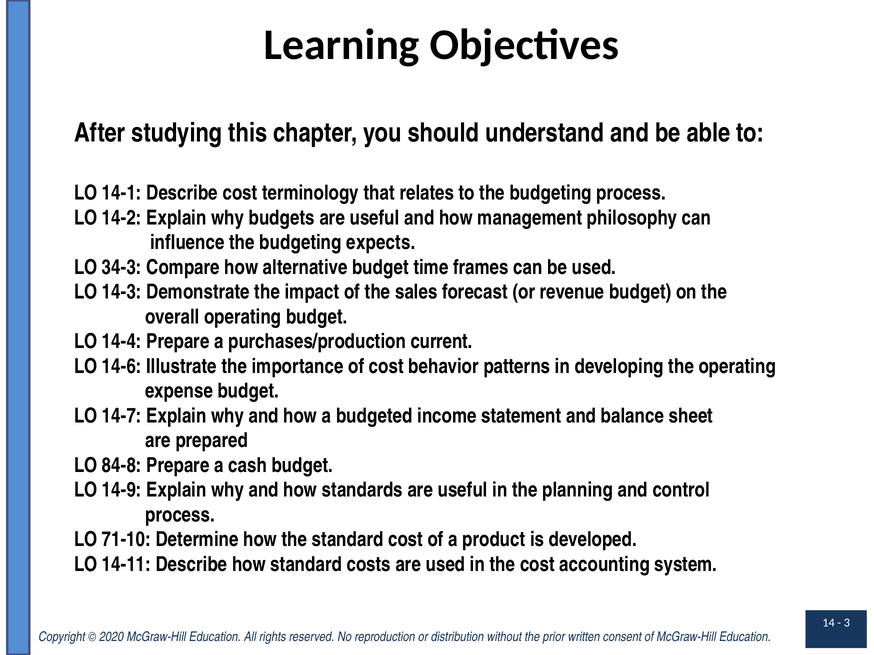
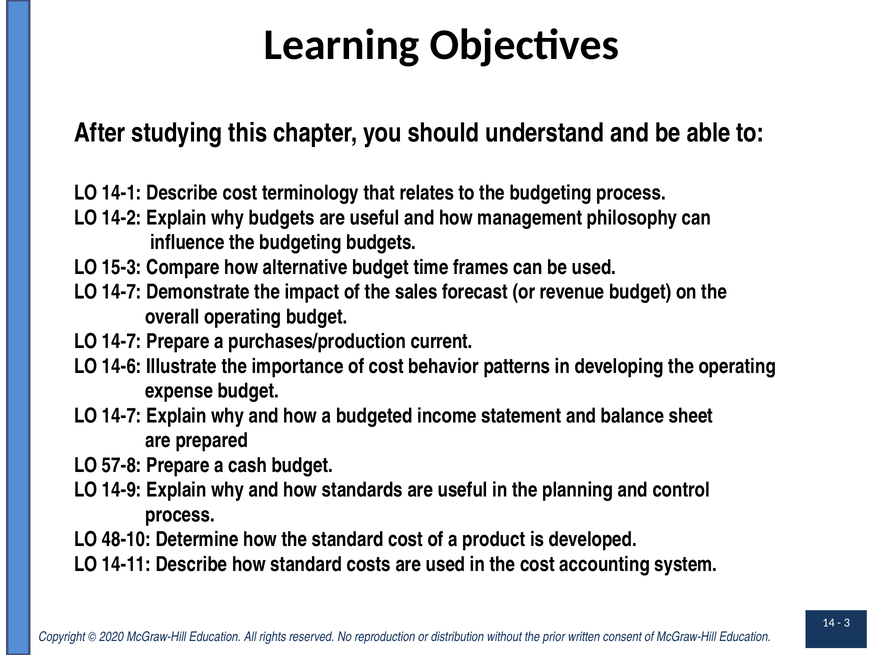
budgeting expects: expects -> budgets (381, 243)
34-3: 34-3 -> 15-3 (122, 268)
14-3: 14-3 -> 14-7 (122, 292)
14-4: 14-4 -> 14-7 (122, 342)
84-8: 84-8 -> 57-8 (122, 466)
71-10: 71-10 -> 48-10 (126, 540)
